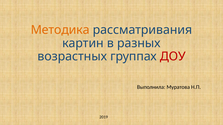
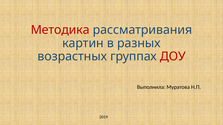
Методика colour: orange -> red (60, 30)
